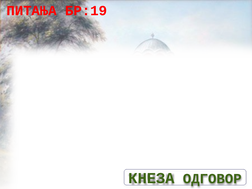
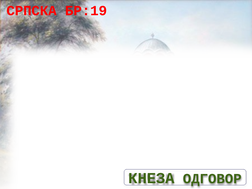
ПИТАЊА: ПИТАЊА -> СРПСКА (32, 11)
